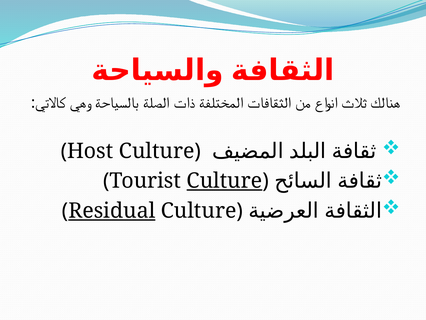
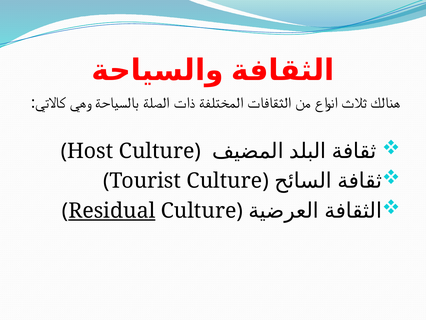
Culture underline: present -> none (224, 181)
